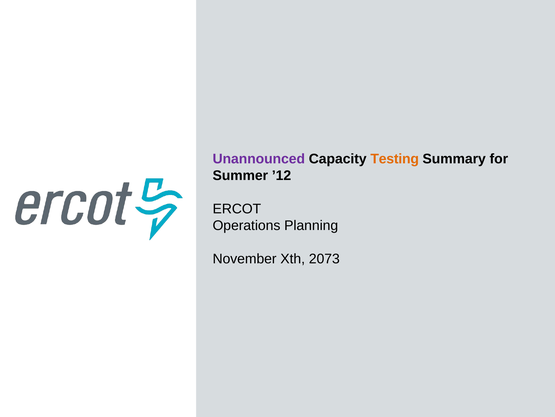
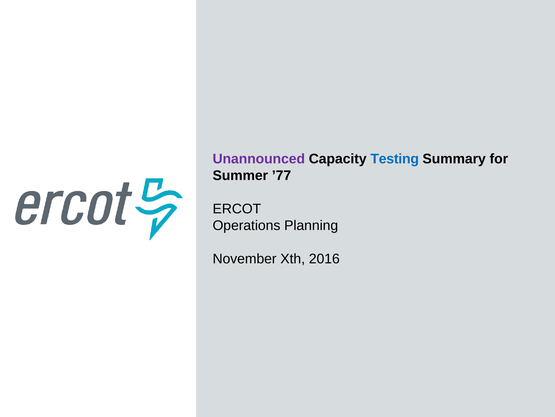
Testing colour: orange -> blue (395, 158)
’12: ’12 -> ’77 (282, 175)
2073: 2073 -> 2016 (324, 258)
